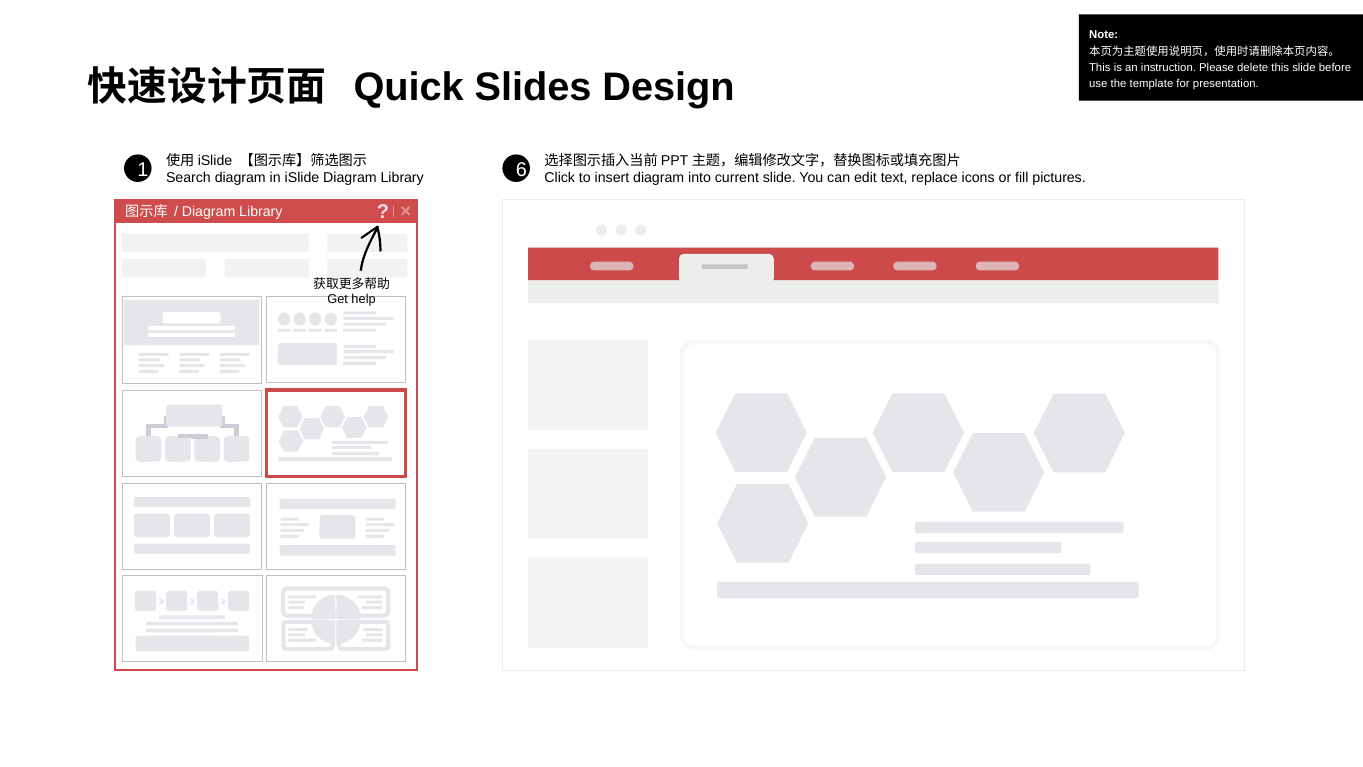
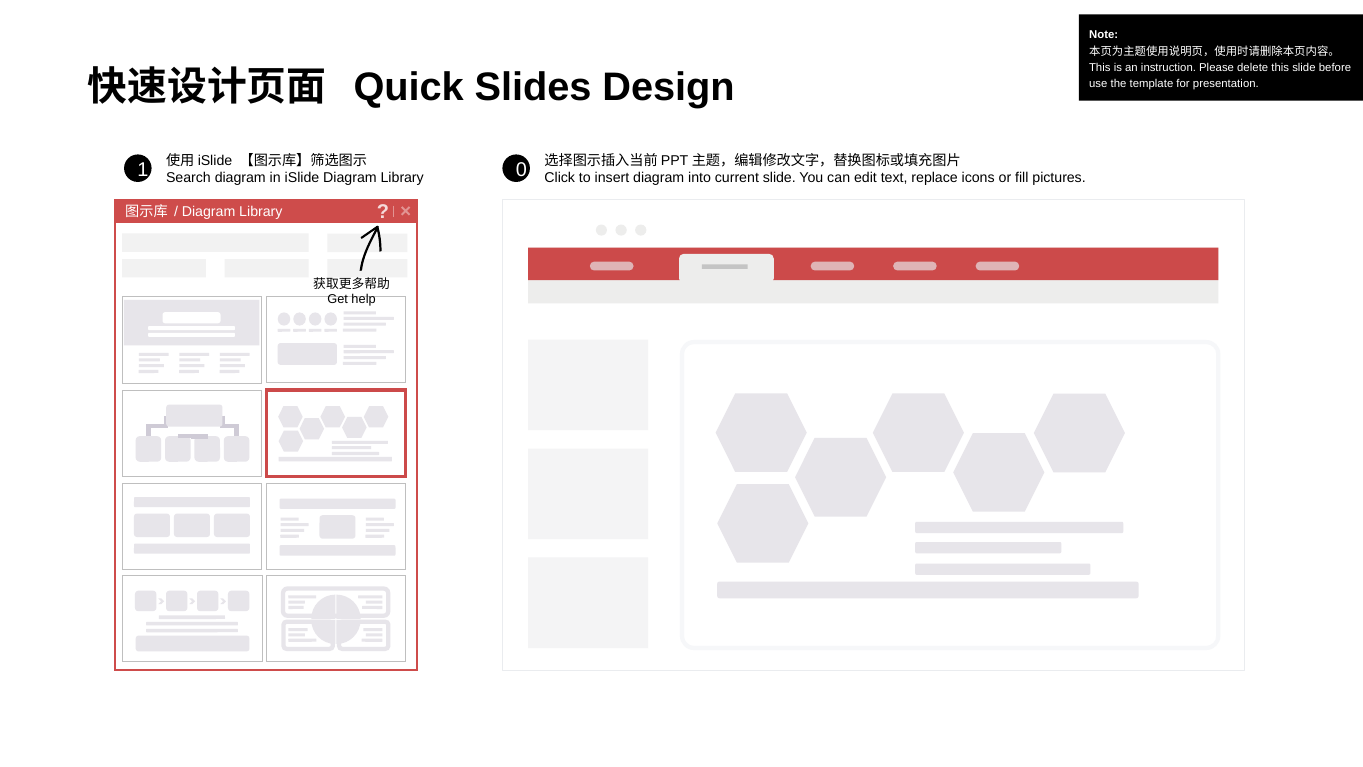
6: 6 -> 0 (521, 169)
